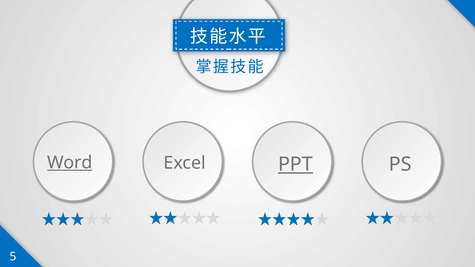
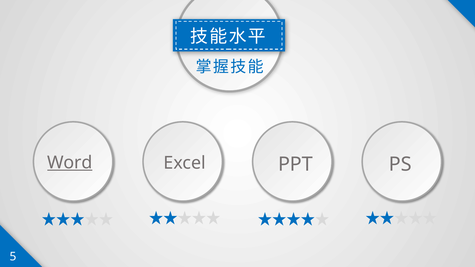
PPT underline: present -> none (295, 165)
